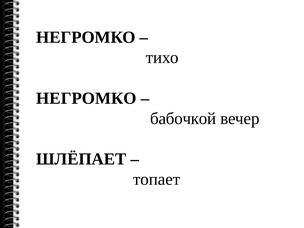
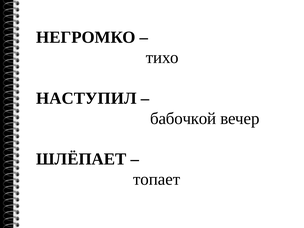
НЕГРОМКО: НЕГРОМКО -> НАСТУПИЛ (86, 98)
